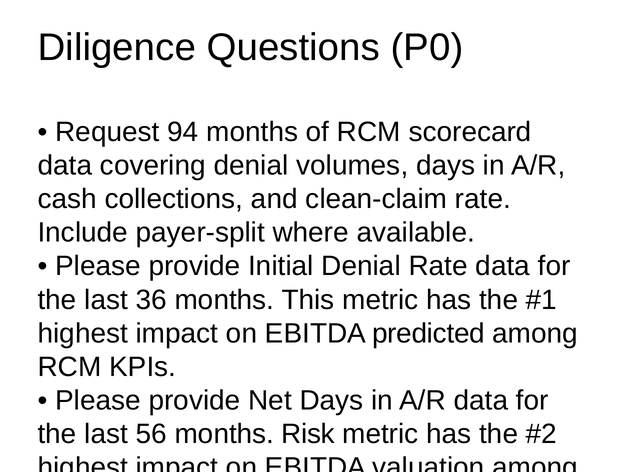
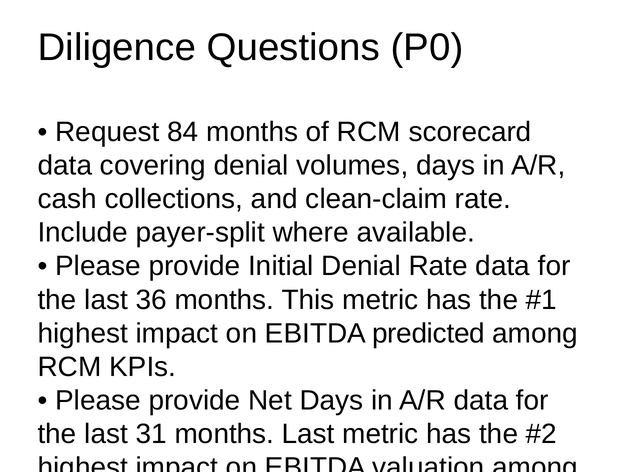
94: 94 -> 84 (183, 132)
56: 56 -> 31 (151, 435)
months Risk: Risk -> Last (308, 435)
